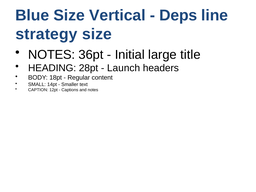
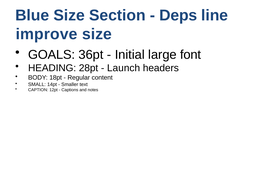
Vertical: Vertical -> Section (117, 15)
strategy: strategy -> improve (46, 34)
NOTES: NOTES -> GOALS (52, 55)
title: title -> font (191, 55)
